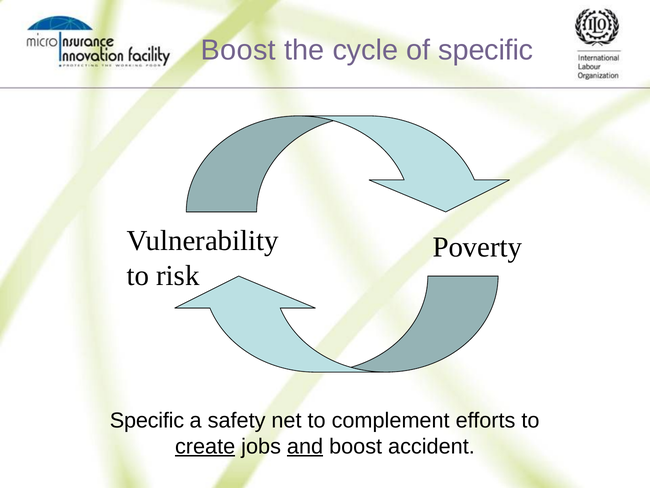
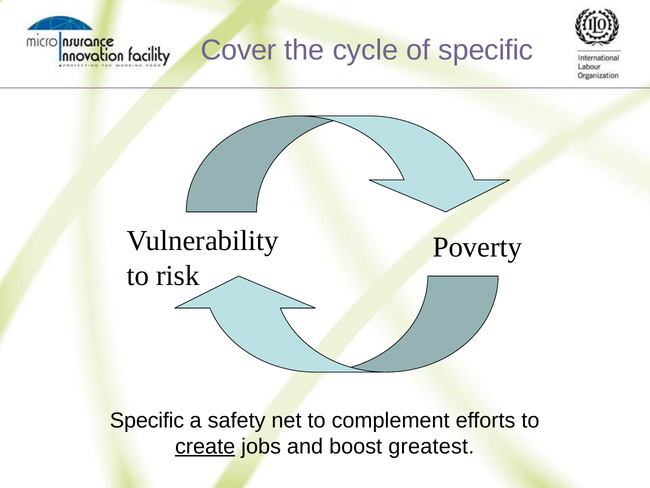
Boost: Boost -> Cover (239, 50)
and underline: present -> none (305, 446)
accident: accident -> greatest (431, 446)
